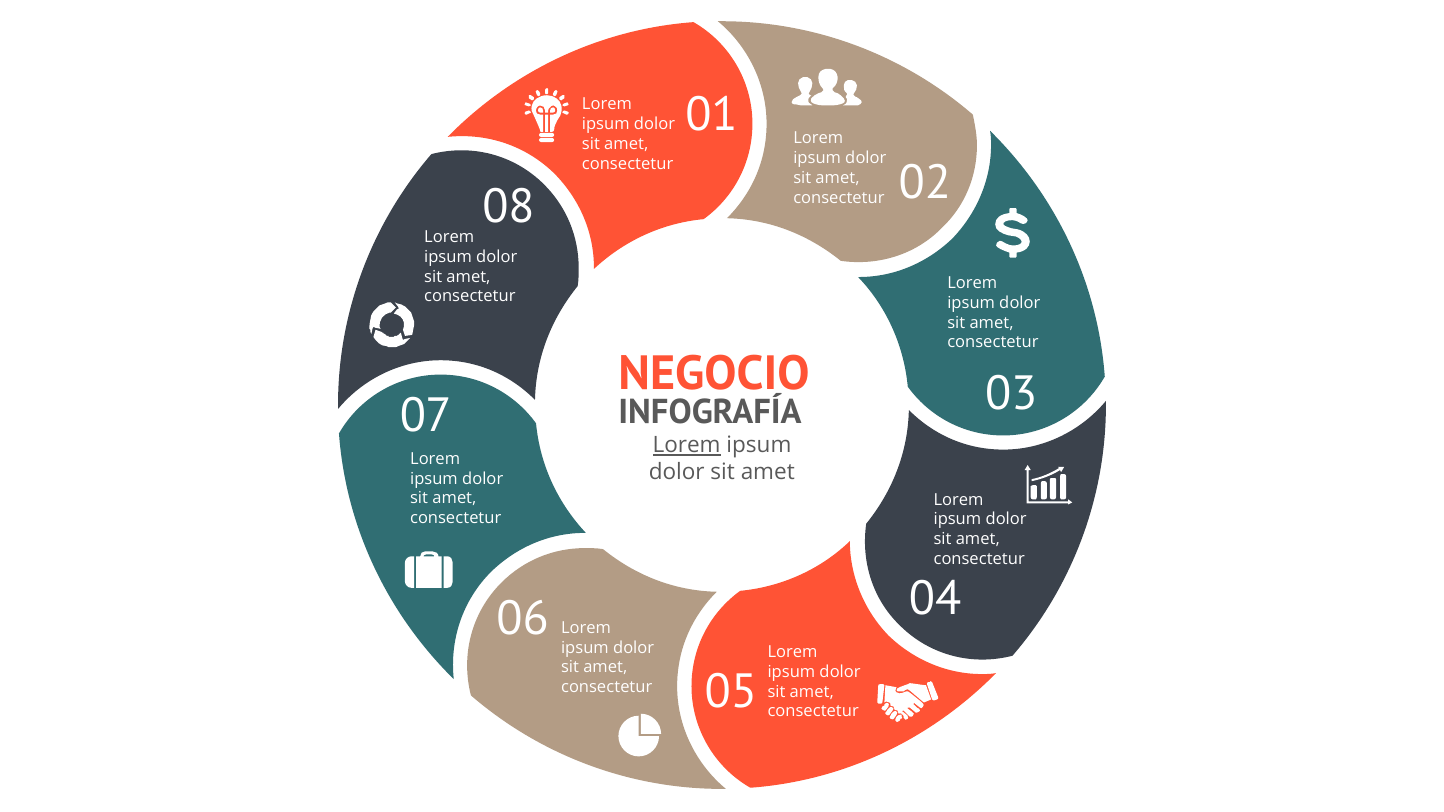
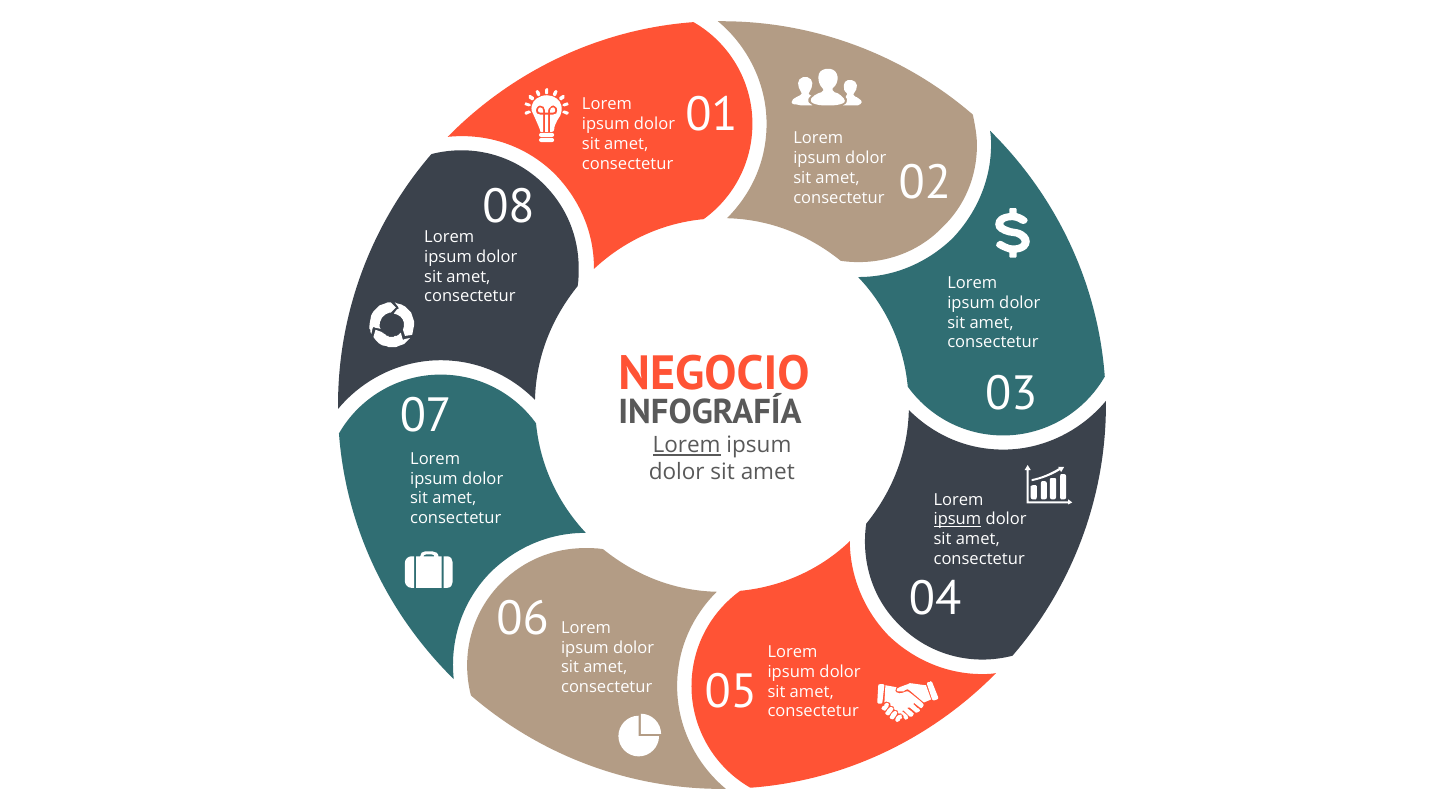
ipsum underline: none -> present (957, 520)
